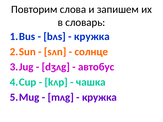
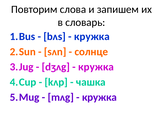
автобус: автобус -> кружка (96, 67)
